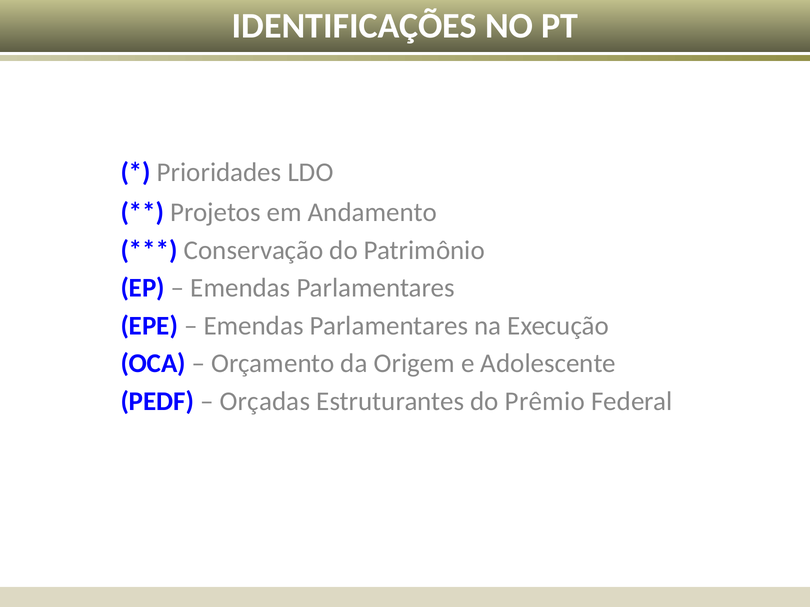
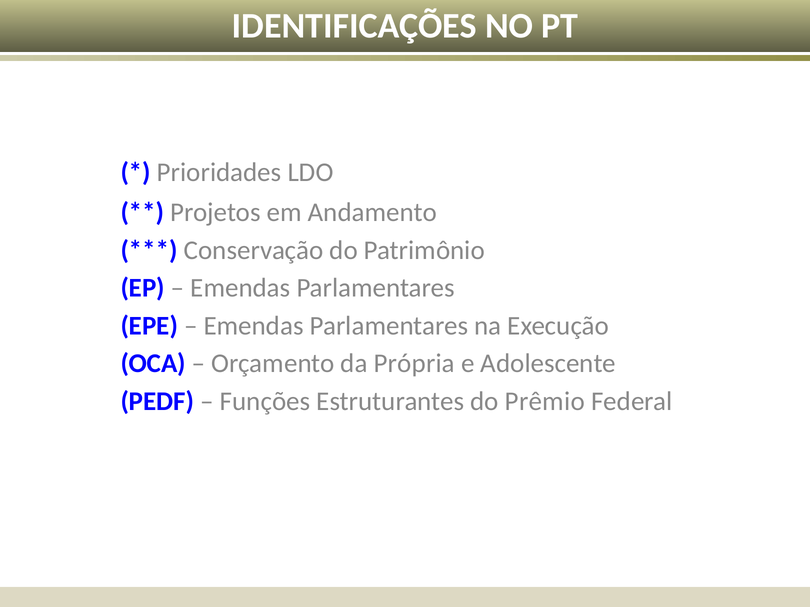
Origem: Origem -> Própria (414, 364)
Orçadas: Orçadas -> Funções (265, 402)
